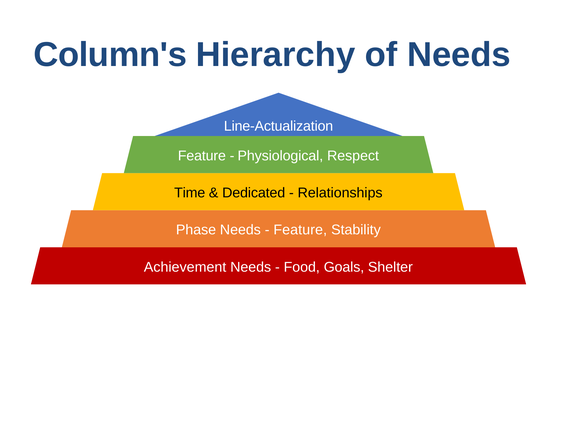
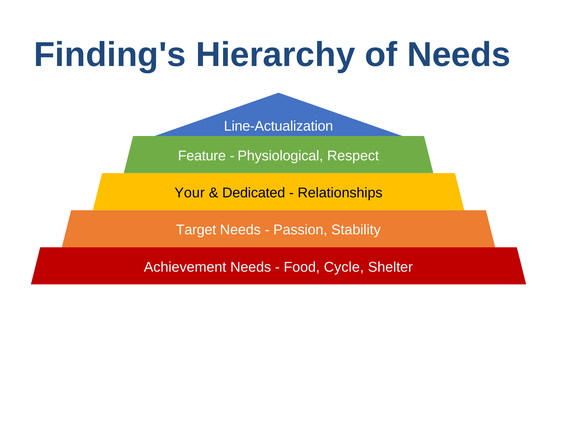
Column's: Column's -> Finding's (110, 55)
Time: Time -> Your (190, 193)
Phase: Phase -> Target (196, 230)
Feature: Feature -> Passion (300, 230)
Goals: Goals -> Cycle (344, 267)
